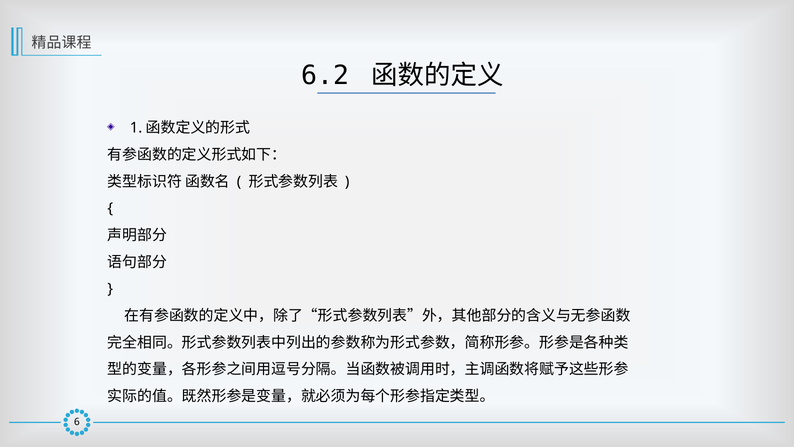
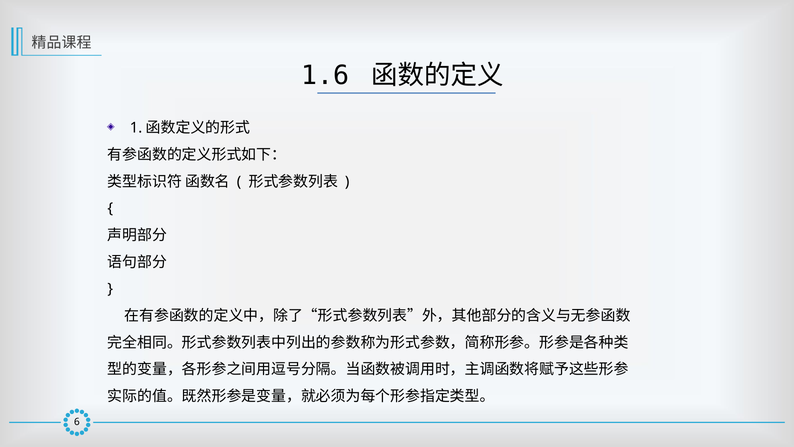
6.2: 6.2 -> 1.6 (325, 75)
